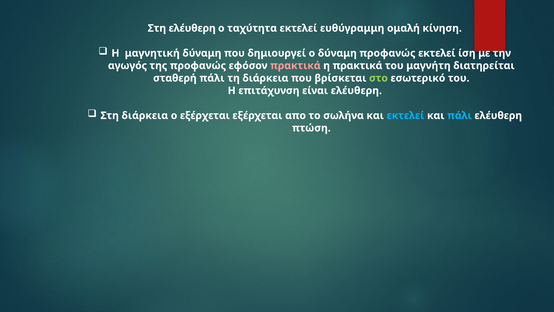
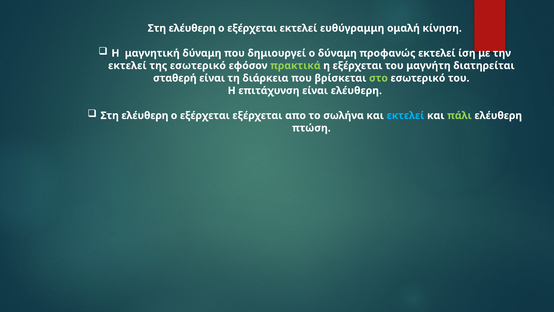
ταχύτητα: ταχύτητα -> εξέρχεται (252, 28)
αγωγός: αγωγός -> εκτελεί (127, 66)
της προφανώς: προφανώς -> εσωτερικό (198, 66)
πρακτικά colour: pink -> light green (295, 66)
η πρακτικά: πρακτικά -> εξέρχεται (358, 66)
σταθερή πάλι: πάλι -> είναι (212, 78)
διάρκεια: διάρκεια -> ελέυθερη (145, 115)
πάλι colour: light blue -> light green (459, 115)
